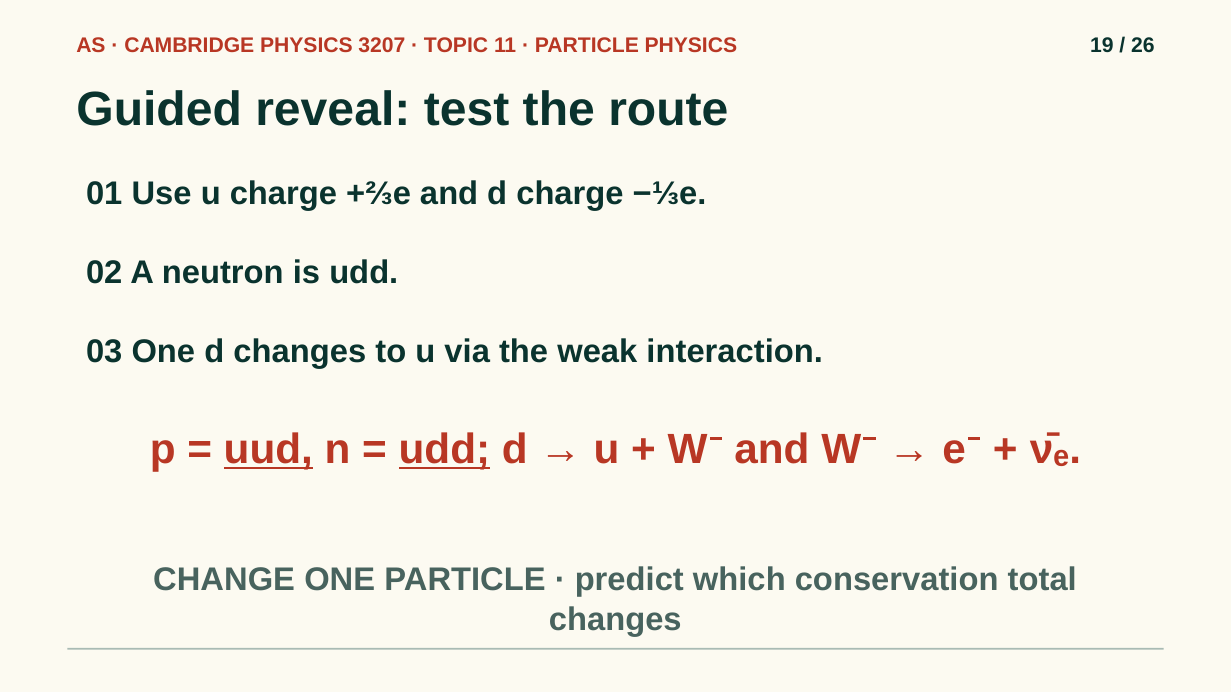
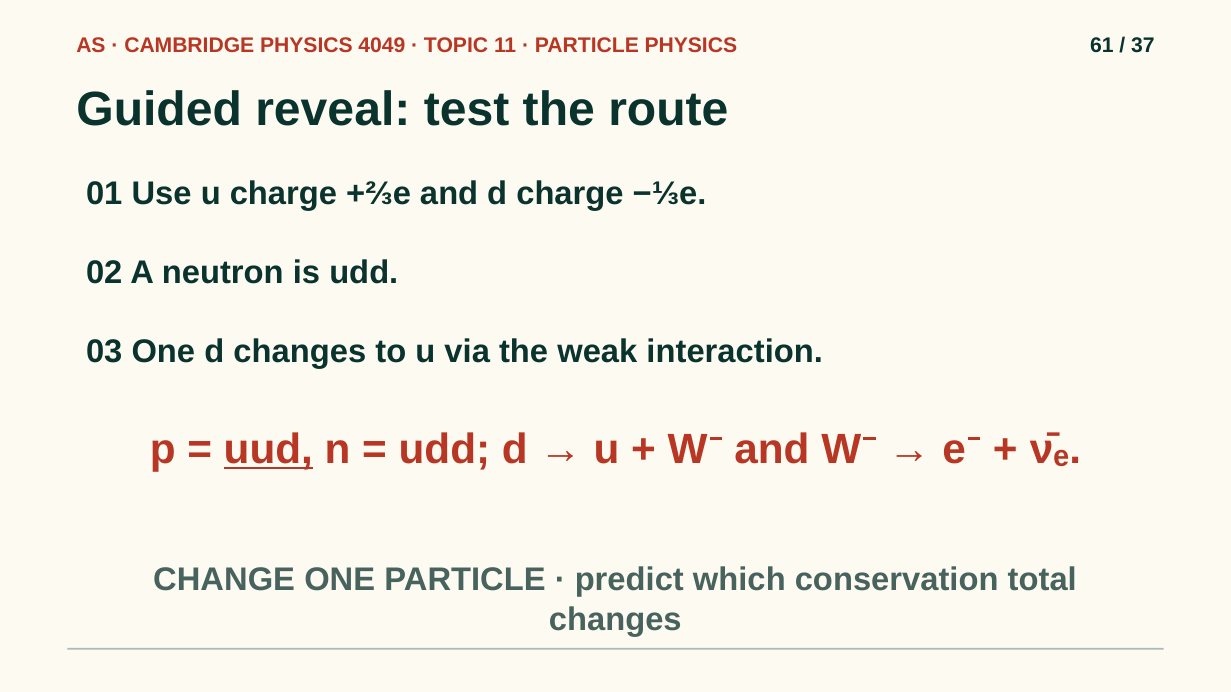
3207: 3207 -> 4049 (382, 46)
19: 19 -> 61 (1102, 46)
26: 26 -> 37 (1143, 46)
udd underline: present -> none (444, 450)
